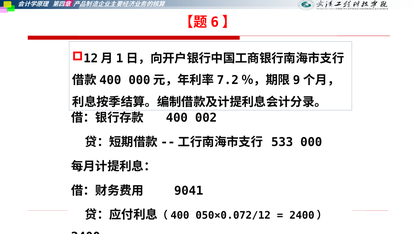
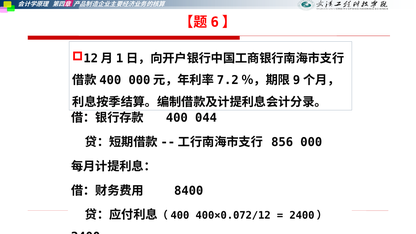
002: 002 -> 044 (206, 118)
533: 533 -> 856 (282, 142)
9041: 9041 -> 8400 (189, 191)
050×0.072/12: 050×0.072/12 -> 400×0.072/12 (233, 216)
